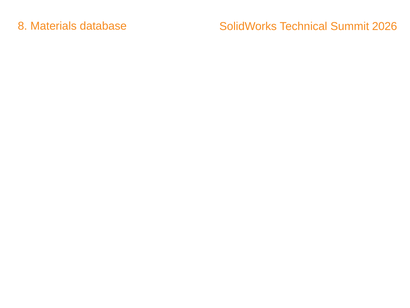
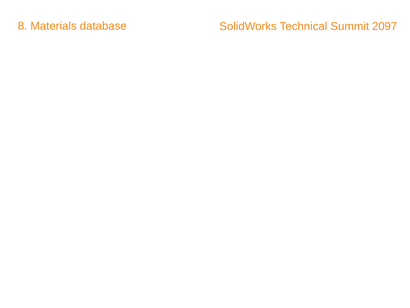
2026: 2026 -> 2097 (385, 26)
